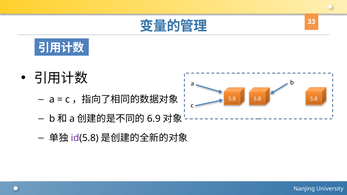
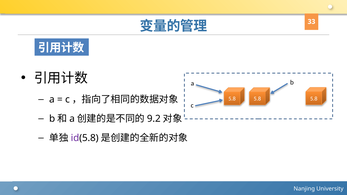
6.9: 6.9 -> 9.2 (154, 119)
